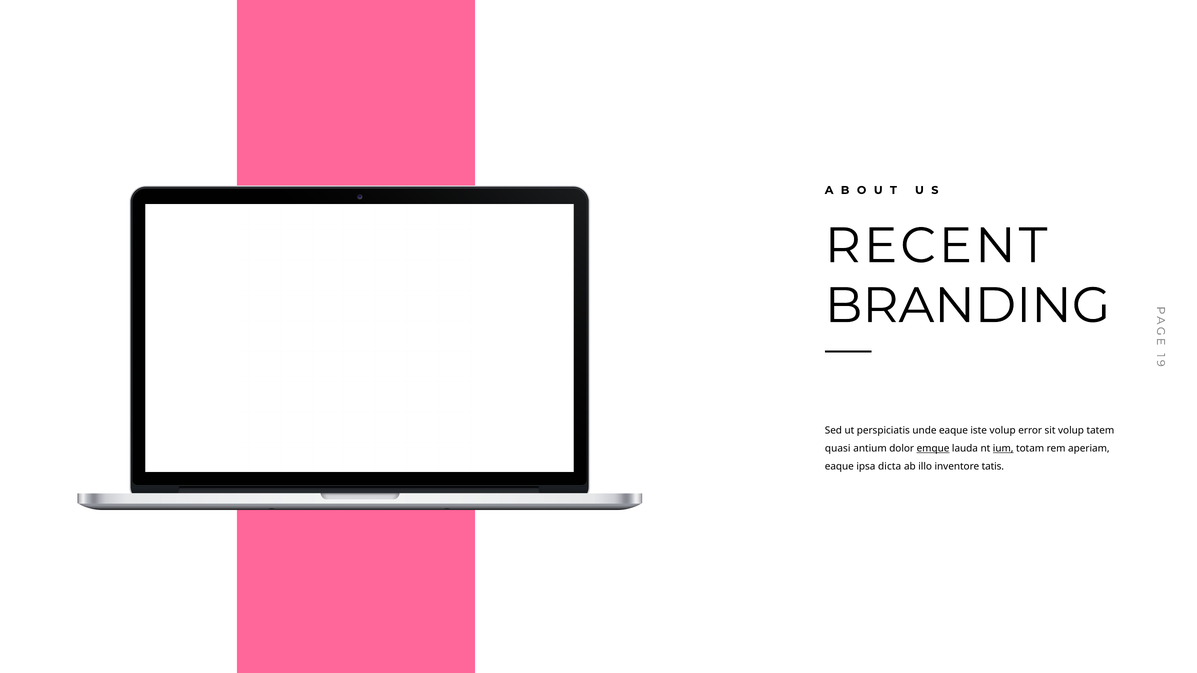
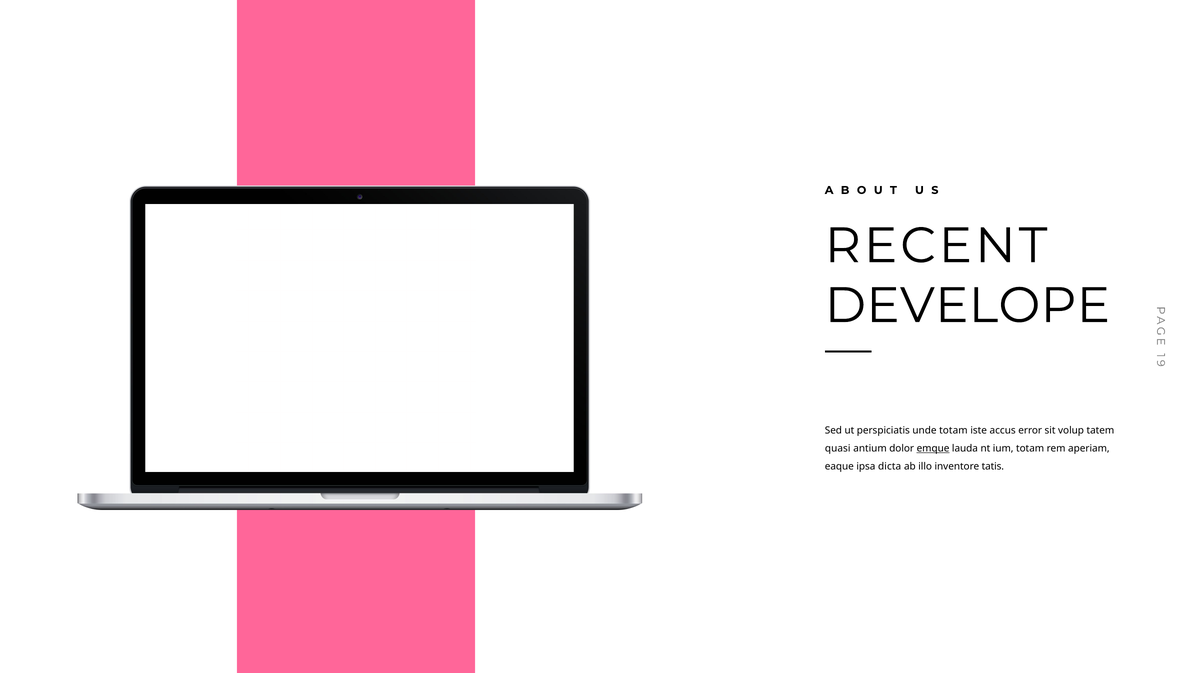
BRANDING: BRANDING -> DEVELOPE (967, 306)
unde eaque: eaque -> totam (953, 431)
iste volup: volup -> accus (1003, 431)
ium underline: present -> none (1003, 449)
